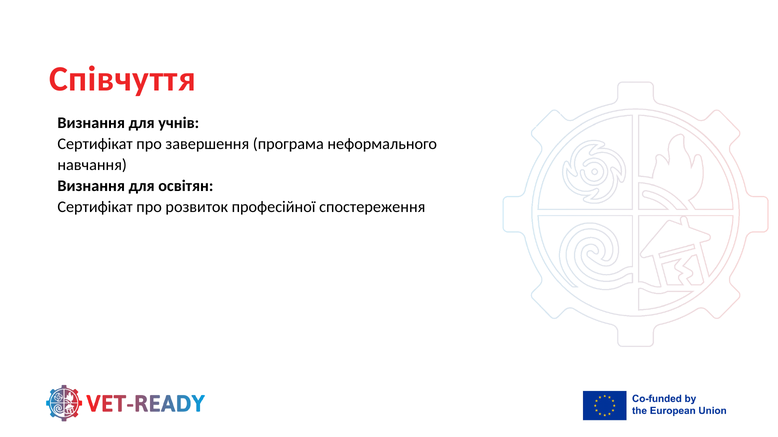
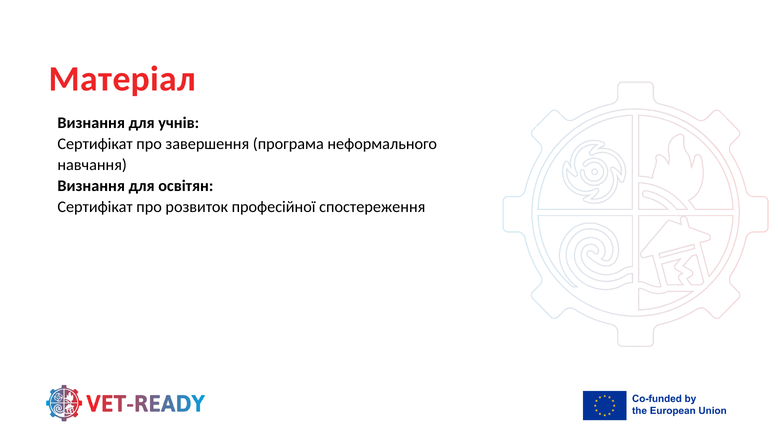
Співчуття: Співчуття -> Матеріал (122, 79)
